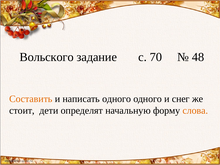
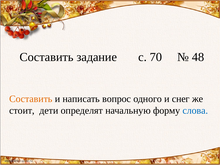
Вольского: Вольского -> Составить (47, 57)
написать одного: одного -> вопрос (117, 99)
слова colour: orange -> blue (195, 111)
